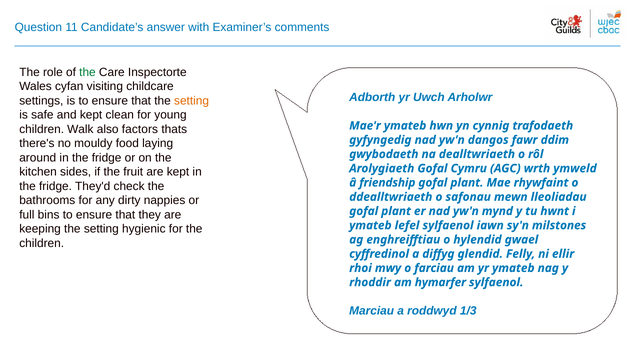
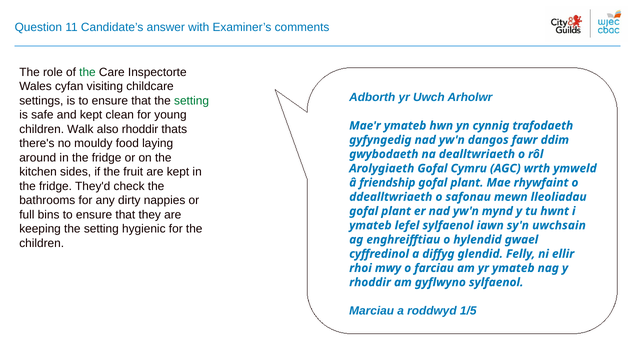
setting colour: orange -> green (192, 101)
also factors: factors -> rhoddir (140, 129)
milstones: milstones -> uwchsain (559, 225)
hymarfer: hymarfer -> gyflwyno (440, 282)
1/3: 1/3 -> 1/5 (468, 311)
